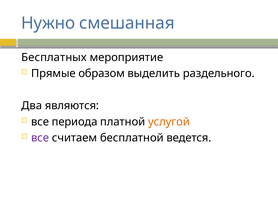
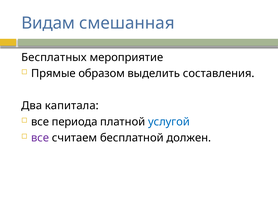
Нужно: Нужно -> Видам (48, 23)
раздельного: раздельного -> составления (219, 74)
являются: являются -> капитала (72, 106)
услугой colour: orange -> blue (169, 122)
ведется: ведется -> должен (189, 138)
